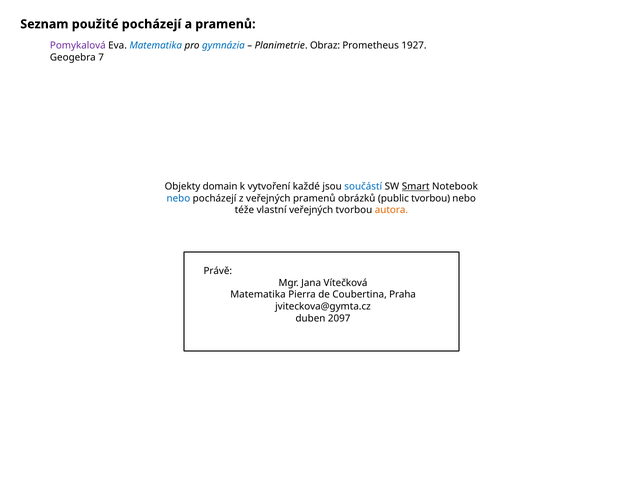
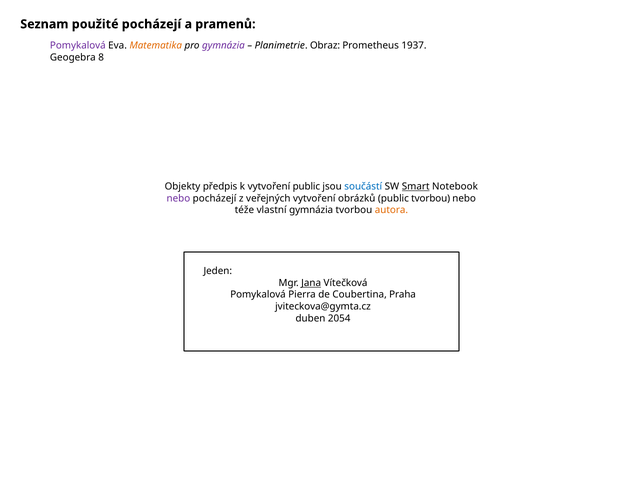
Matematika colour: blue -> orange (156, 46)
gymnázia colour: blue -> purple (223, 46)
1927: 1927 -> 1937 (414, 46)
7: 7 -> 8 (101, 57)
domain: domain -> předpis (220, 186)
vytvoření každé: každé -> public (306, 186)
nebo colour: blue -> purple (178, 198)
veřejných pramenů: pramenů -> vytvoření (314, 198)
vlastní veřejných: veřejných -> gymnázia (311, 210)
Právě: Právě -> Jeden (218, 271)
Jana underline: none -> present (311, 282)
Matematika: Matematika -> Pomykalová (258, 294)
2097: 2097 -> 2054 (339, 318)
